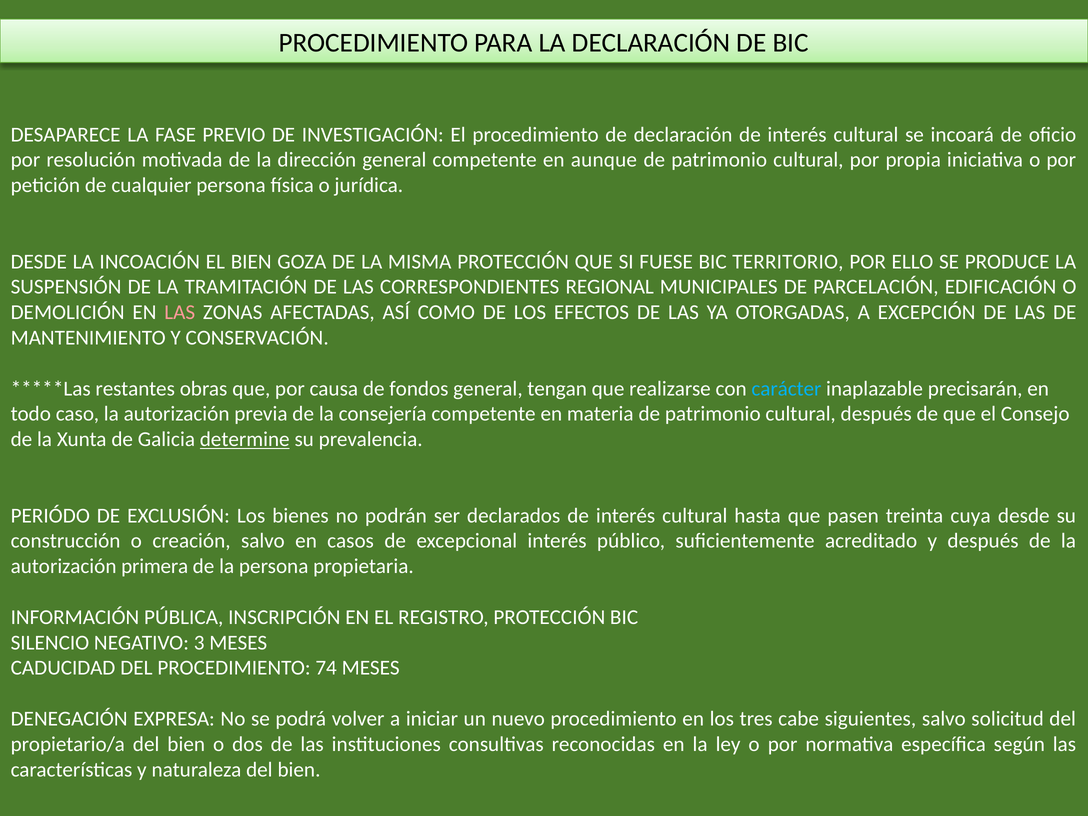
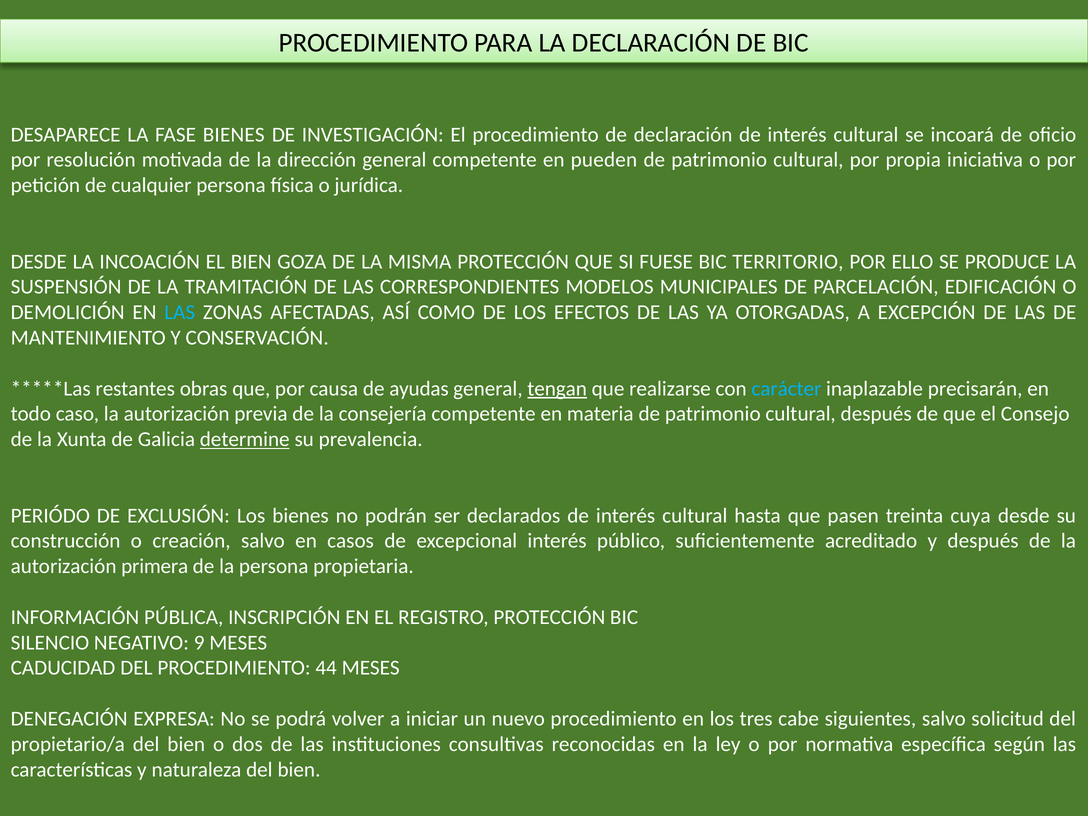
FASE PREVIO: PREVIO -> BIENES (234, 135)
aunque: aunque -> pueden (604, 160)
REGIONAL: REGIONAL -> MODELOS (610, 287)
LAS colour: pink -> light blue (180, 312)
fondos: fondos -> ayudas (419, 389)
tengan underline: none -> present (557, 389)
3: 3 -> 9 (199, 643)
74: 74 -> 44 (326, 668)
